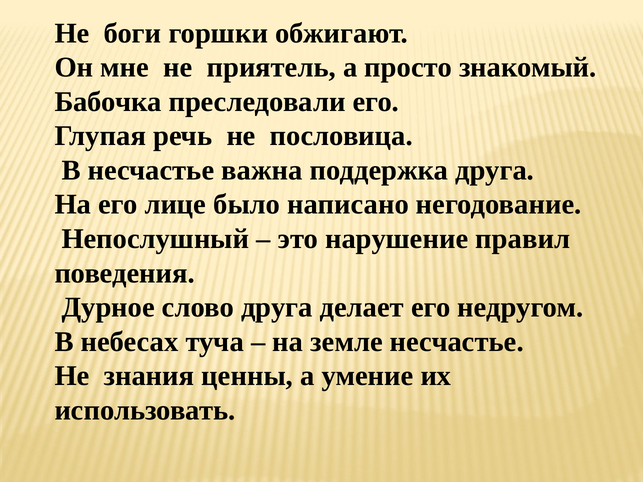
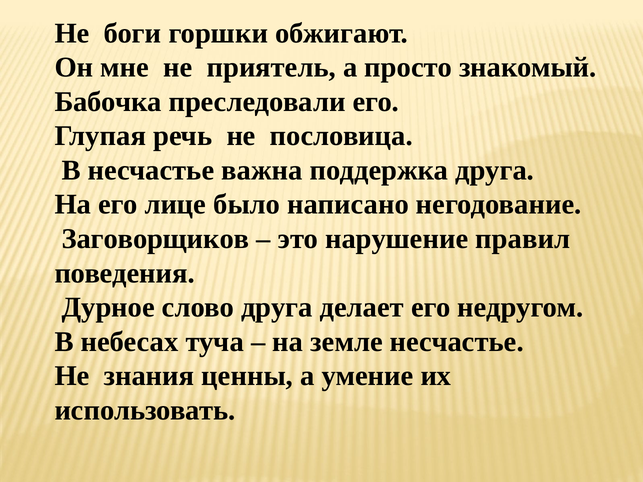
Непослушный: Непослушный -> Заговорщиков (155, 239)
